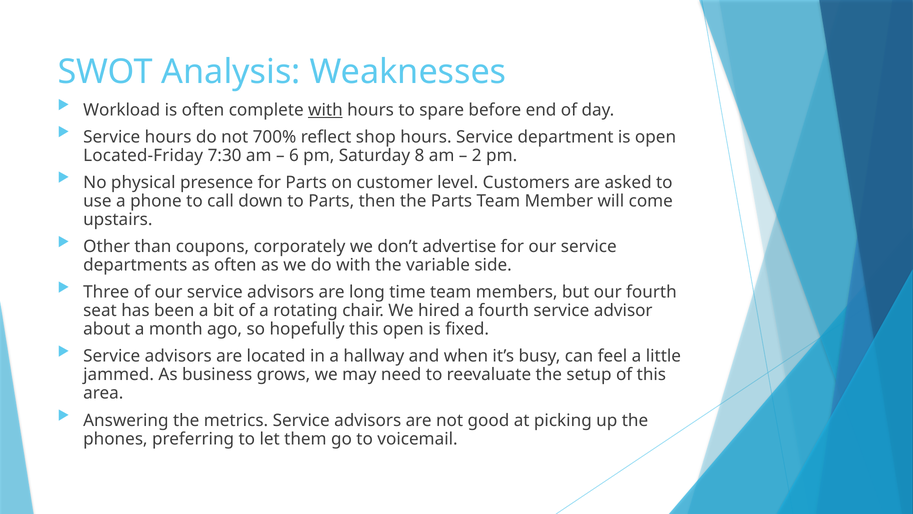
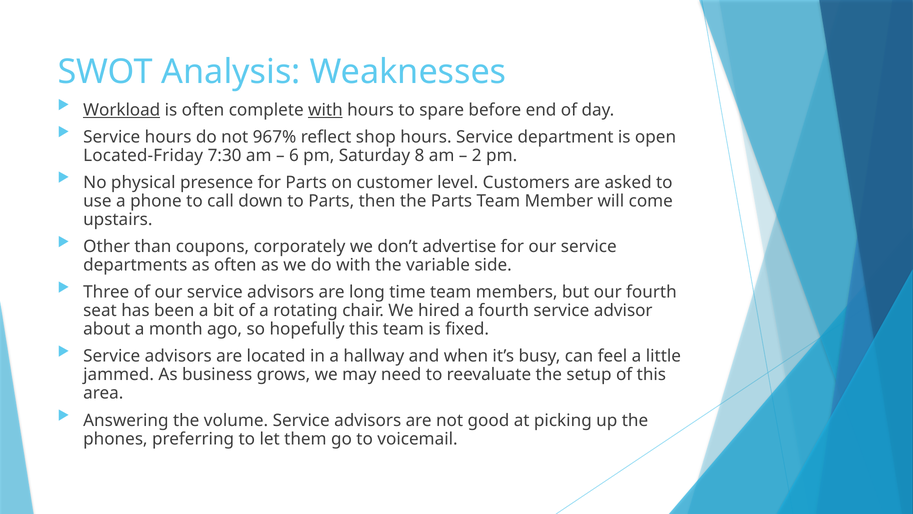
Workload underline: none -> present (122, 110)
700%: 700% -> 967% (275, 137)
this open: open -> team (403, 329)
metrics: metrics -> volume (236, 420)
